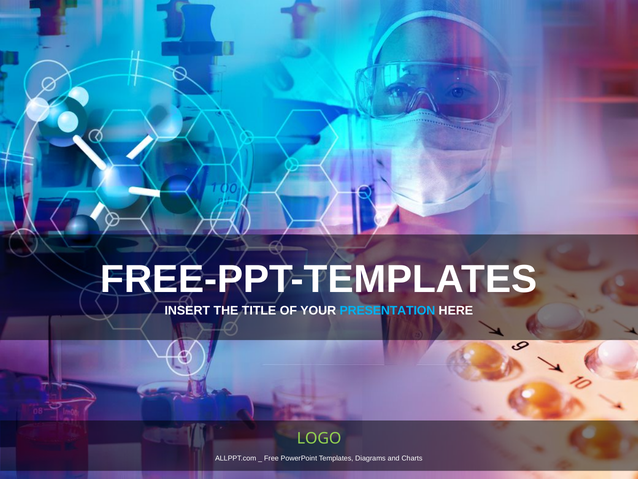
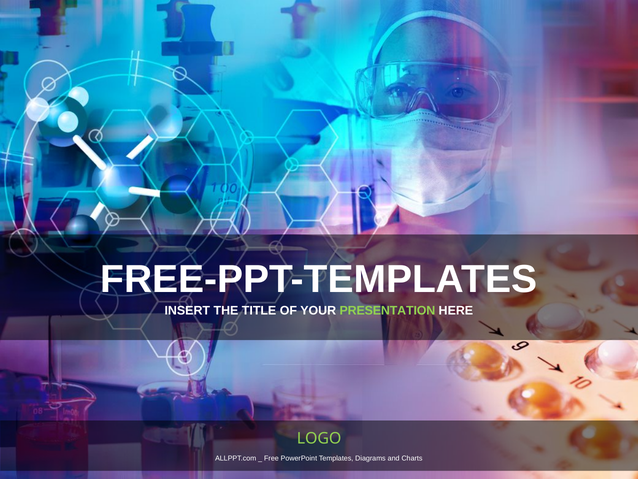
PRESENTATION colour: light blue -> light green (387, 310)
